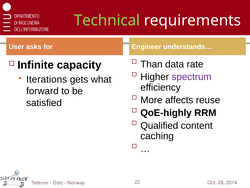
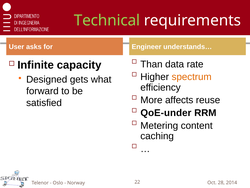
spectrum colour: purple -> orange (192, 77)
Iterations: Iterations -> Designed (47, 79)
QoE-highly: QoE-highly -> QoE-under (166, 113)
Qualified: Qualified -> Metering (159, 125)
